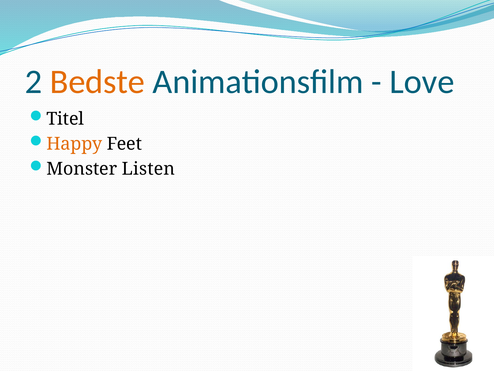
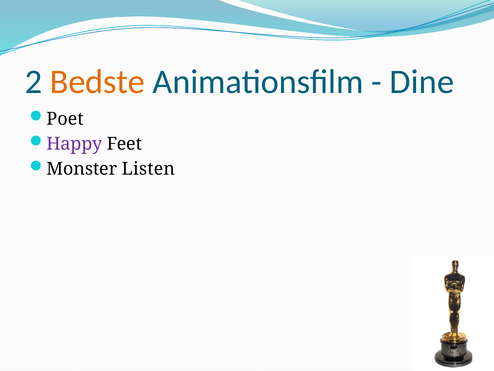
Love: Love -> Dine (422, 82)
Titel: Titel -> Poet (65, 119)
Happy colour: orange -> purple (74, 144)
